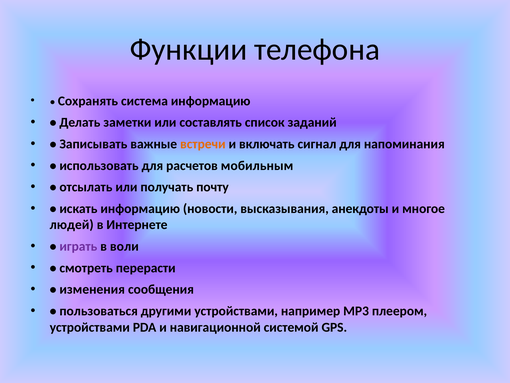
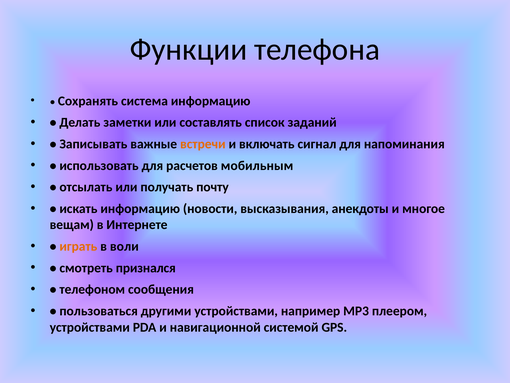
людей: людей -> вещам (72, 225)
играть colour: purple -> orange (78, 246)
перерасти: перерасти -> признался (146, 268)
изменения: изменения -> телефоном (92, 289)
